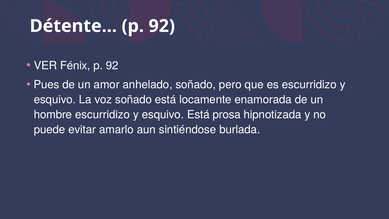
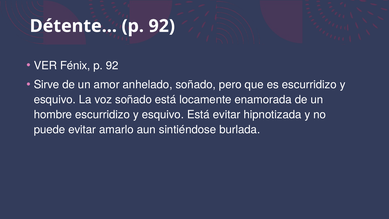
Pues: Pues -> Sirve (46, 85)
Está prosa: prosa -> evitar (227, 115)
